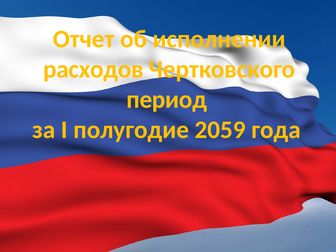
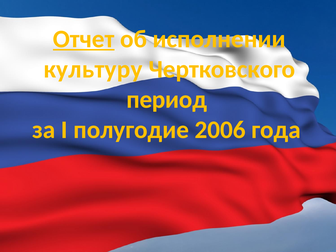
Отчет underline: none -> present (84, 39)
расходов: расходов -> культуру (93, 69)
2059: 2059 -> 2006 (220, 130)
